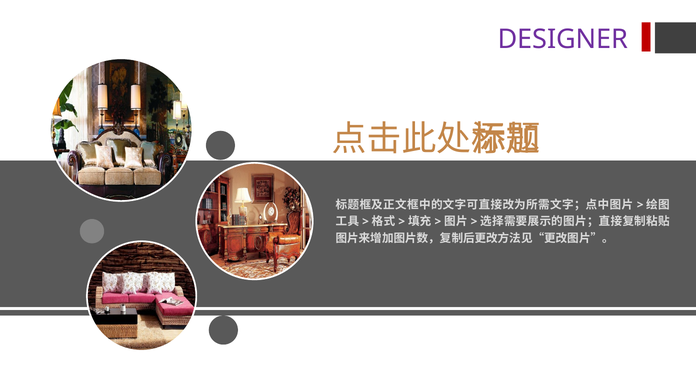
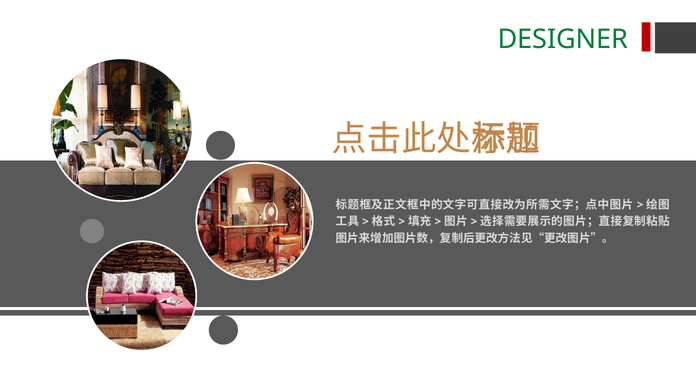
DESIGNER colour: purple -> green (563, 39)
